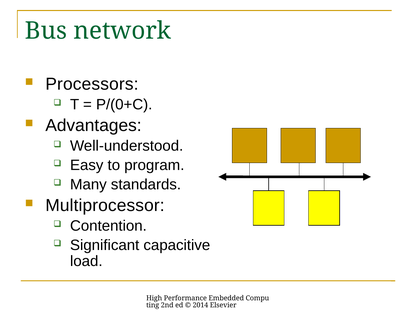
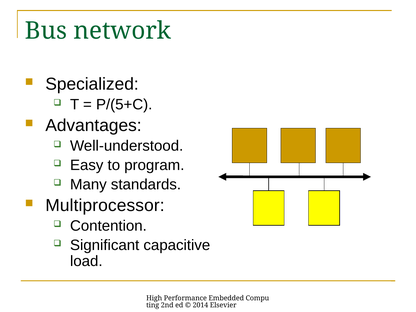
Processors: Processors -> Specialized (92, 84)
P/(0+C: P/(0+C -> P/(5+C (124, 105)
